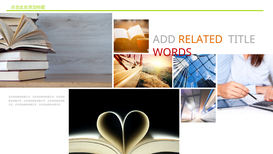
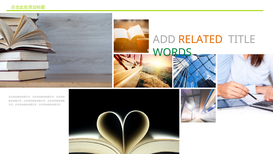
WORDS colour: red -> green (172, 52)
